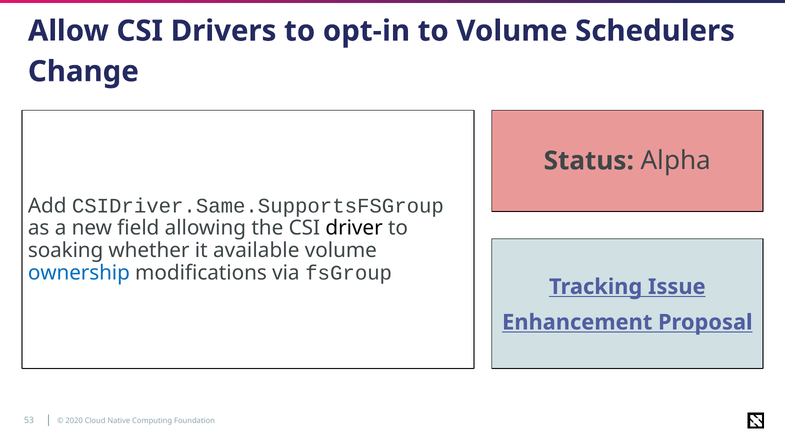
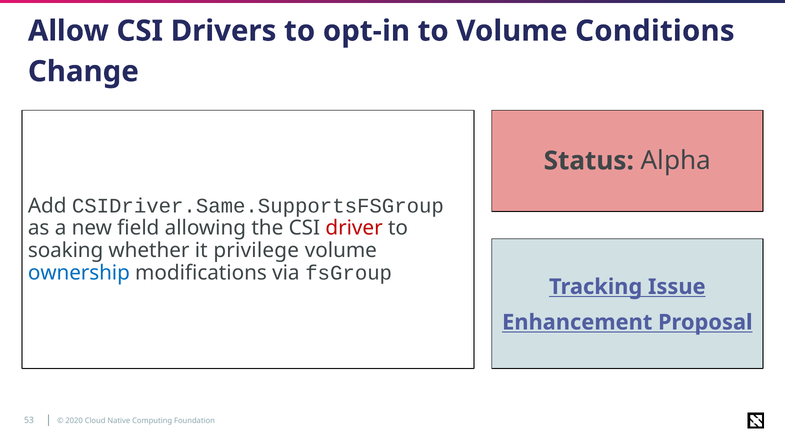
Schedulers: Schedulers -> Conditions (655, 31)
driver colour: black -> red (354, 228)
available: available -> privilege (256, 251)
